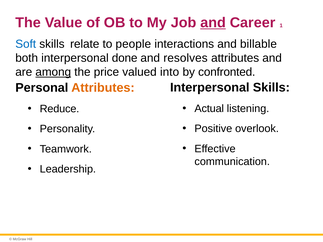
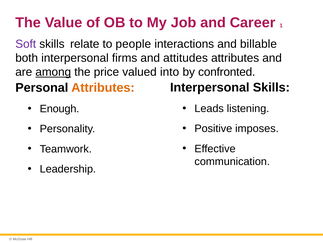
and underline: present -> none (213, 23)
Soft colour: blue -> purple (26, 44)
done: done -> firms (125, 58)
resolves: resolves -> attitudes (186, 58)
Actual: Actual -> Leads (209, 109)
Reduce: Reduce -> Enough (60, 109)
overlook: overlook -> imposes (257, 129)
